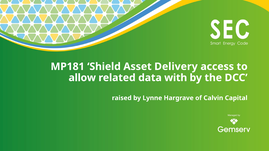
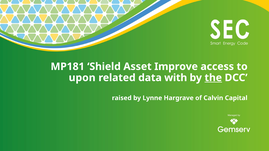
Delivery: Delivery -> Improve (176, 67)
allow: allow -> upon (82, 78)
the underline: none -> present (213, 78)
